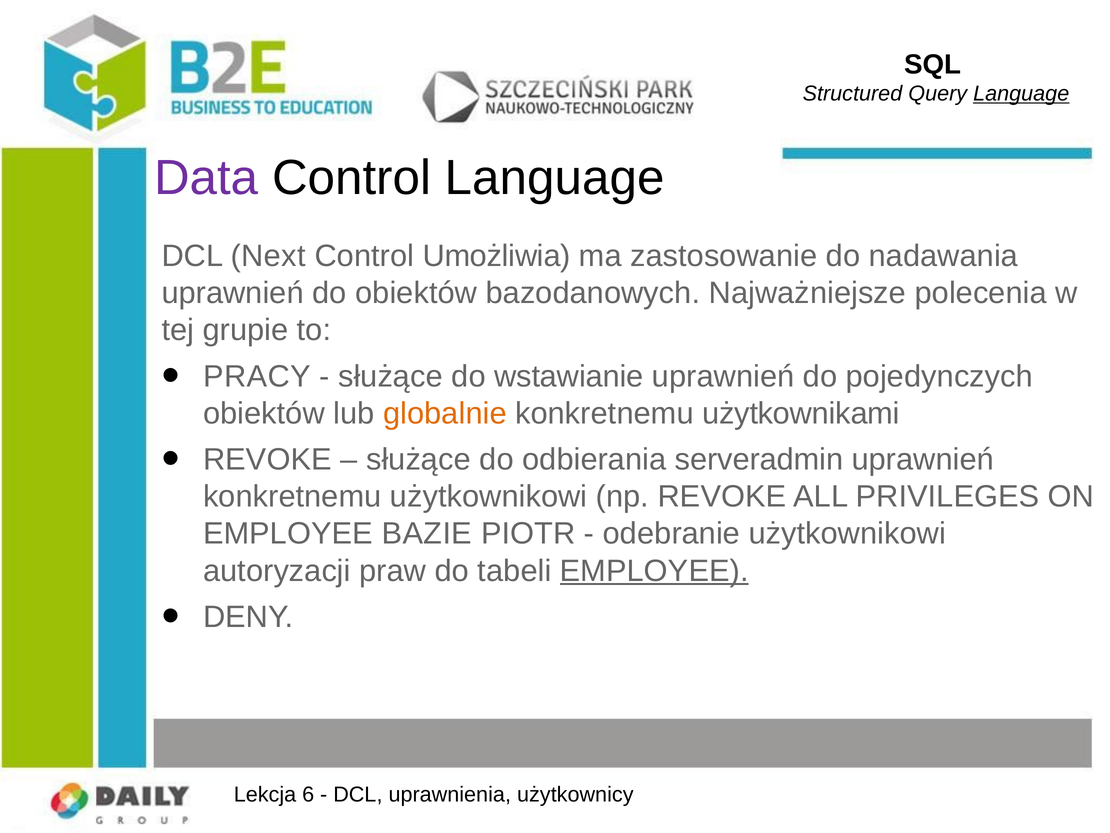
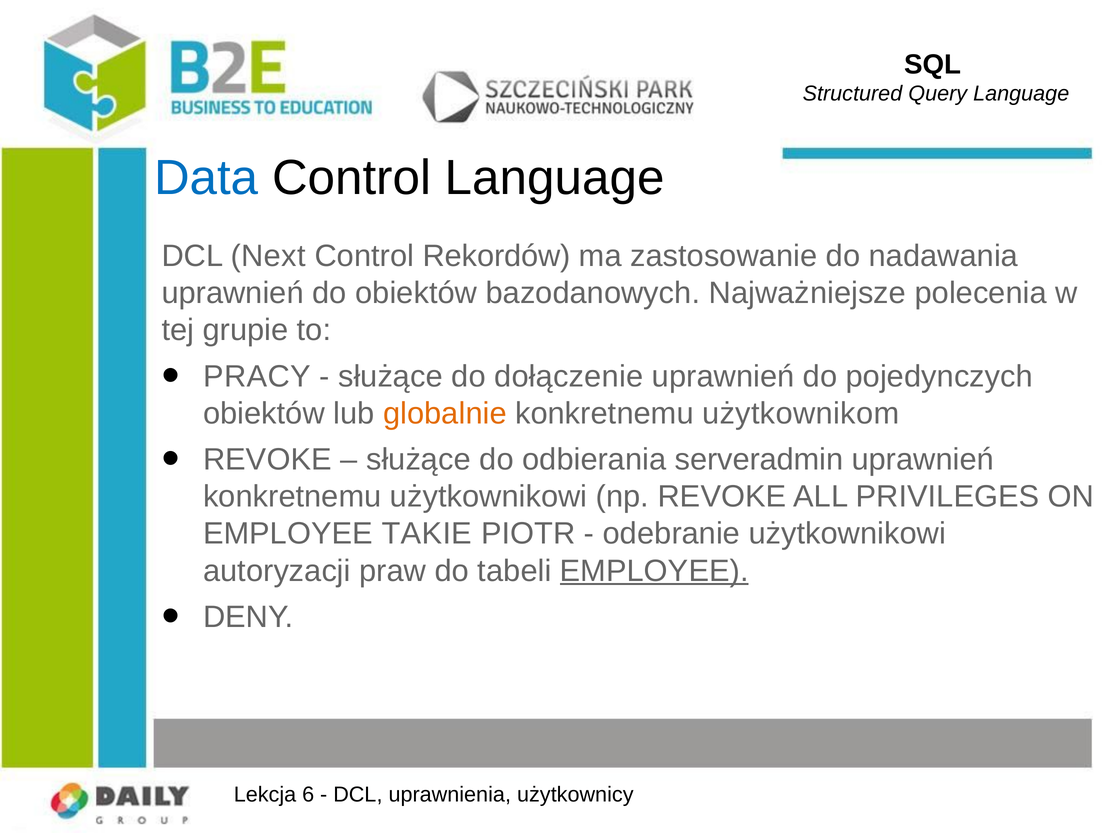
Language underline: present -> none (1021, 94)
Data colour: purple -> blue (206, 178)
Umożliwia: Umożliwia -> Rekordów (497, 256)
wstawianie: wstawianie -> dołączenie (569, 376)
użytkownikami: użytkownikami -> użytkownikom (801, 413)
BAZIE: BAZIE -> TAKIE (427, 533)
